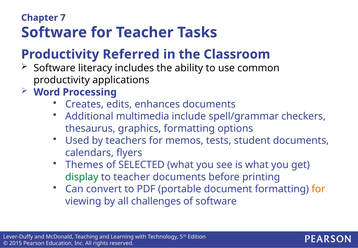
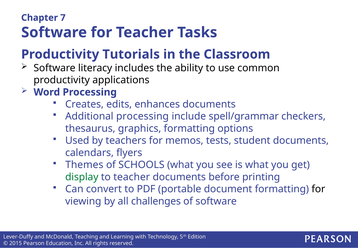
Referred: Referred -> Tutorials (131, 54)
Additional multimedia: multimedia -> processing (142, 116)
SELECTED: SELECTED -> SCHOOLS (141, 165)
for colour: orange -> black (318, 189)
